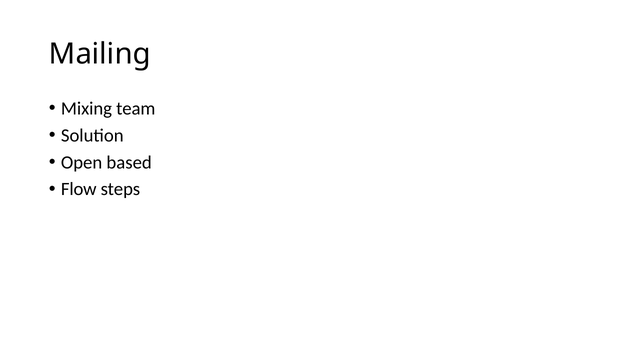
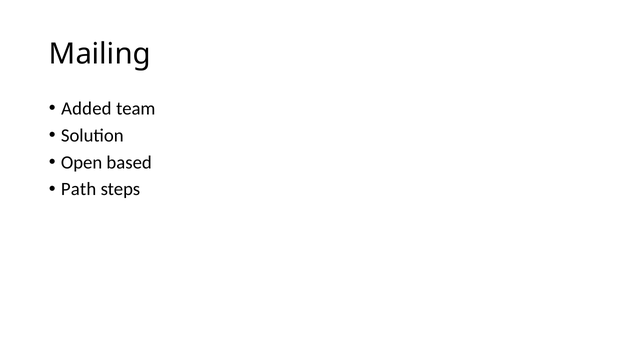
Mixing: Mixing -> Added (86, 109)
Flow: Flow -> Path (79, 189)
